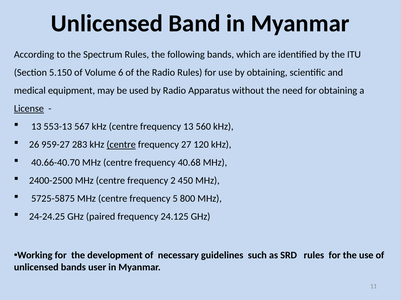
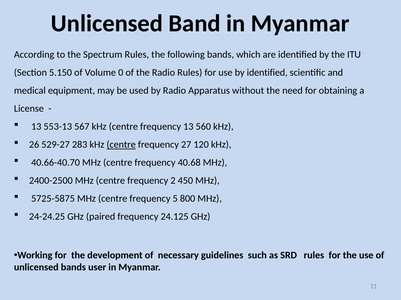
6: 6 -> 0 (121, 73)
by obtaining: obtaining -> identified (267, 73)
License underline: present -> none (29, 109)
959-27: 959-27 -> 529-27 (56, 145)
